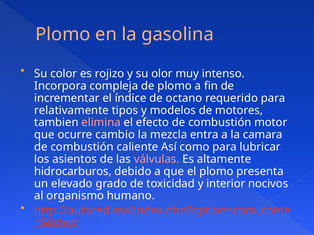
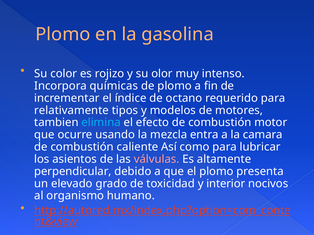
compleja: compleja -> químicas (114, 86)
elimina colour: pink -> light blue (101, 123)
cambio: cambio -> usando (115, 135)
hidrocarburos: hidrocarburos -> perpendicular (73, 172)
